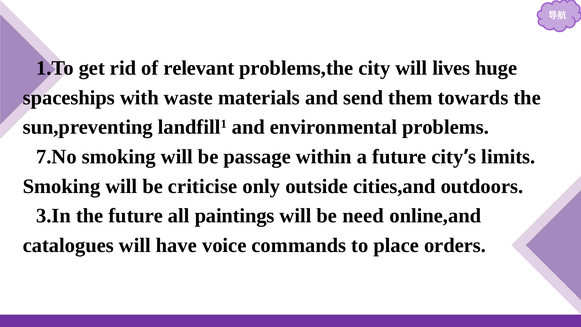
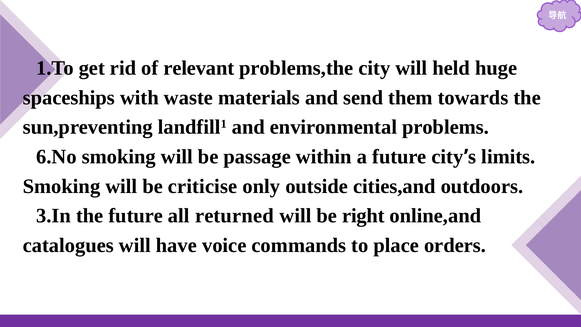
lives: lives -> held (451, 68)
7.No: 7.No -> 6.No (56, 157)
paintings: paintings -> returned (234, 216)
need: need -> right (363, 216)
